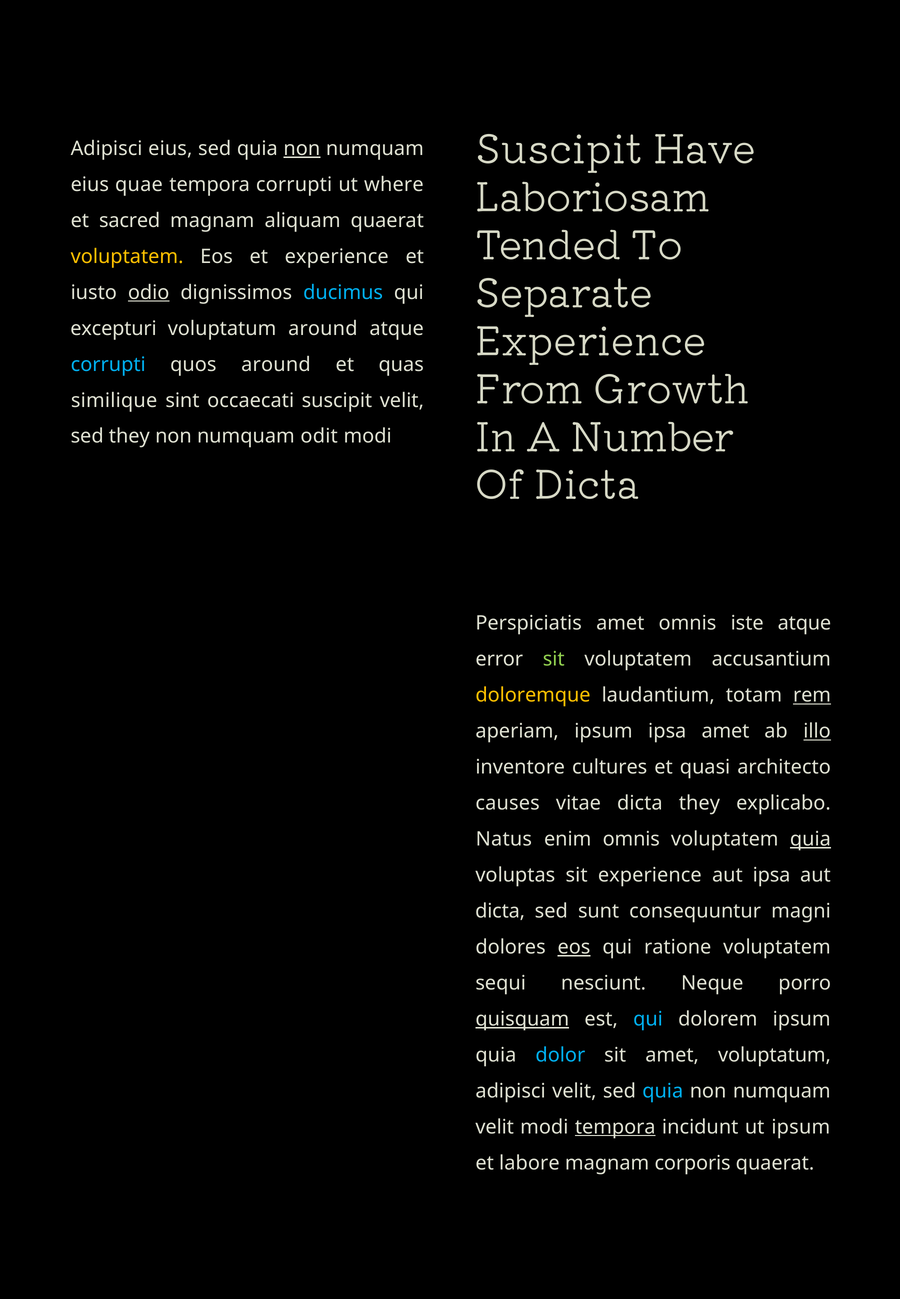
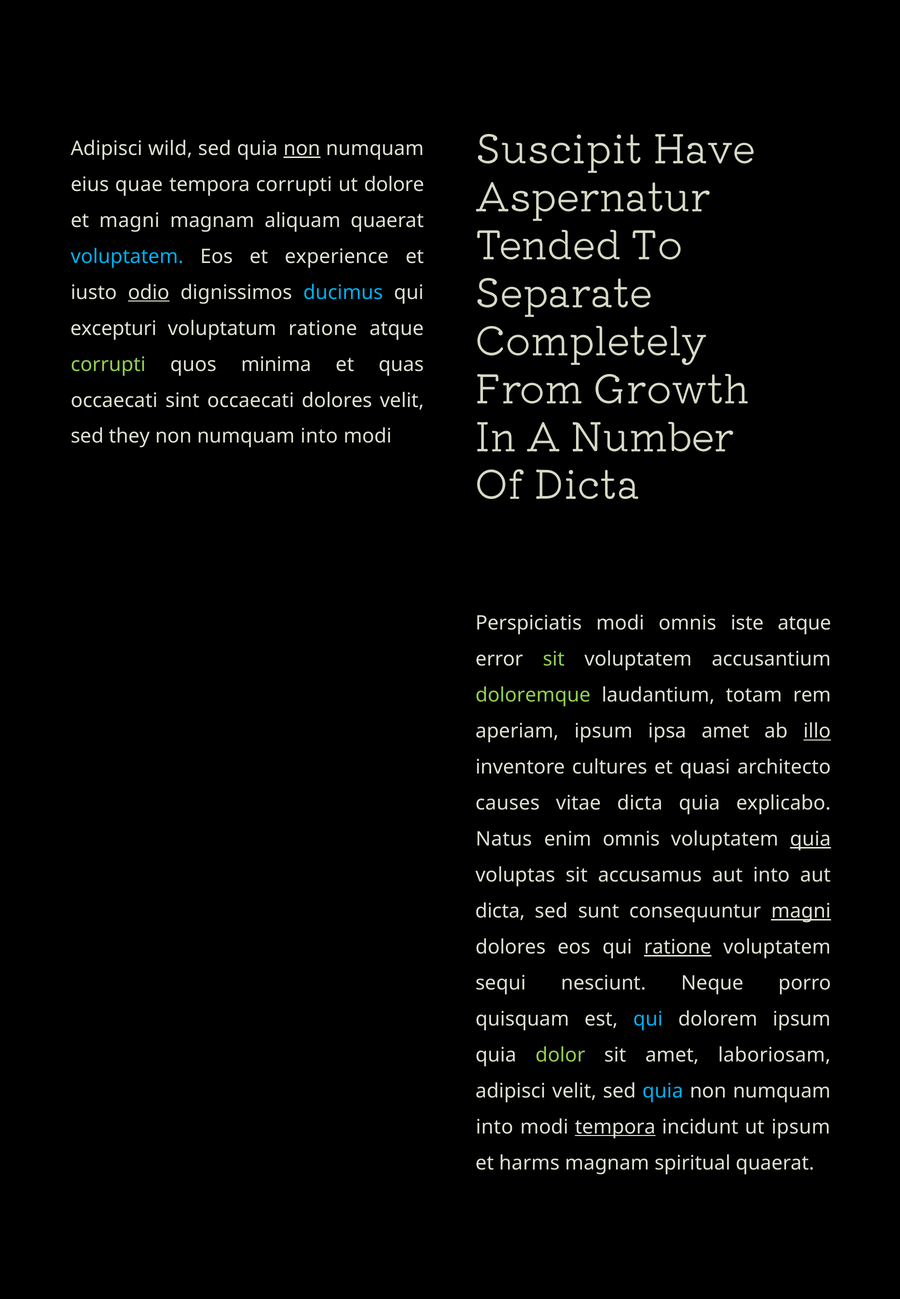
Adipisci eius: eius -> wild (170, 149)
where: where -> dolore (394, 185)
Laboriosam: Laboriosam -> Aspernatur (593, 198)
et sacred: sacred -> magni (129, 221)
voluptatem colour: yellow -> light blue (127, 257)
voluptatum around: around -> ratione (323, 329)
Experience: Experience -> Completely (591, 342)
corrupti colour: light blue -> light green (108, 365)
quos around: around -> minima (276, 365)
similique: similique -> occaecati (114, 401)
occaecati suscipit: suscipit -> dolores (337, 401)
odit: odit -> into (319, 437)
Perspiciatis amet: amet -> modi (620, 624)
doloremque colour: yellow -> light green (533, 696)
rem underline: present -> none (812, 696)
dicta they: they -> quia (699, 804)
sit experience: experience -> accusamus (650, 876)
aut ipsa: ipsa -> into (771, 876)
magni underline: none -> present (801, 912)
eos underline: present -> none (574, 948)
ratione underline: none -> present (678, 948)
quisquam underline: present -> none (522, 1020)
dolor colour: light blue -> light green (560, 1056)
amet voluptatum: voluptatum -> laboriosam (774, 1056)
velit: velit -> into (495, 1128)
labore: labore -> harms (529, 1164)
corporis: corporis -> spiritual (693, 1164)
